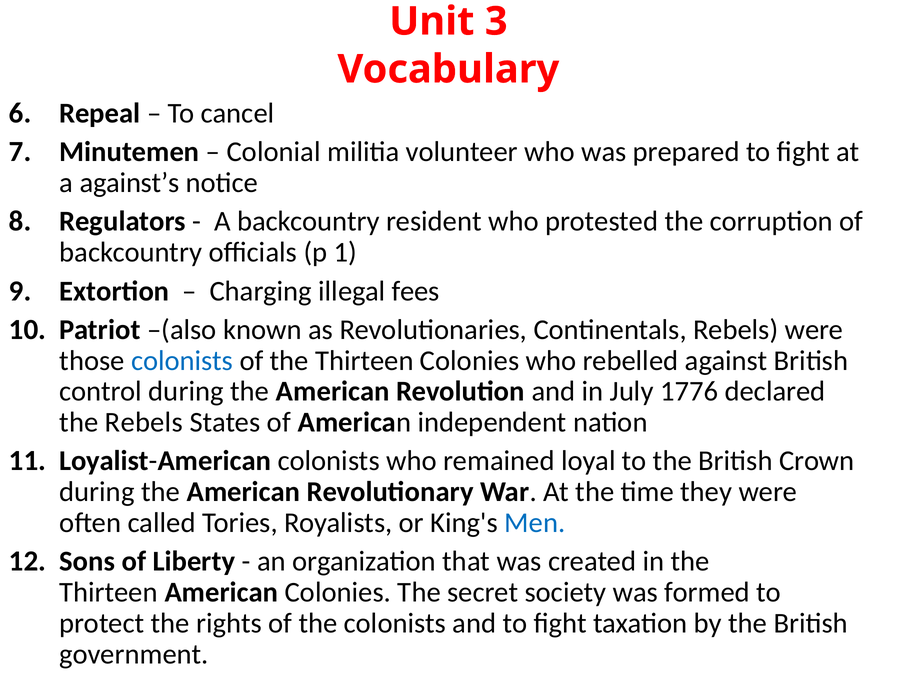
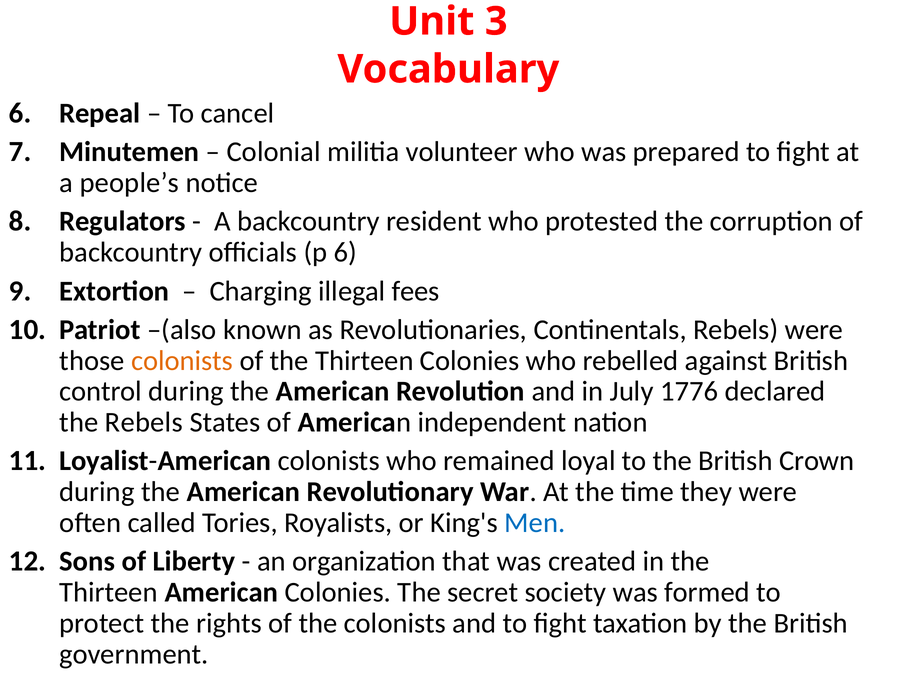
against’s: against’s -> people’s (129, 183)
p 1: 1 -> 6 (345, 252)
colonists colour: blue -> orange (182, 360)
